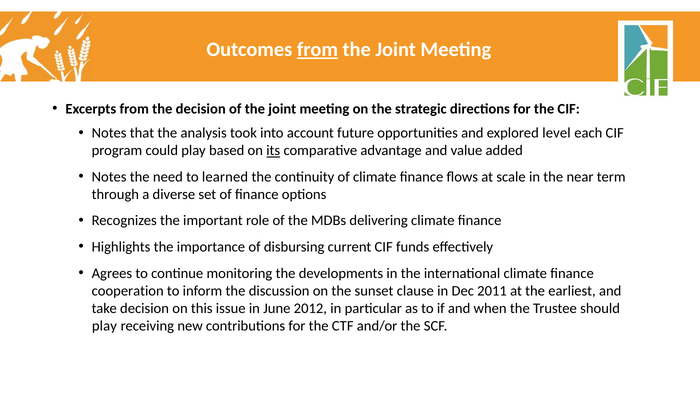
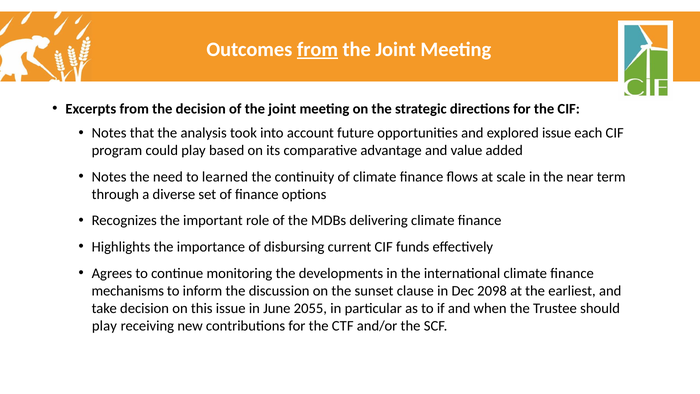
explored level: level -> issue (557, 133)
its underline: present -> none (273, 150)
cooperation: cooperation -> mechanisms (128, 291)
2011: 2011 -> 2098 (492, 291)
2012: 2012 -> 2055 (310, 308)
